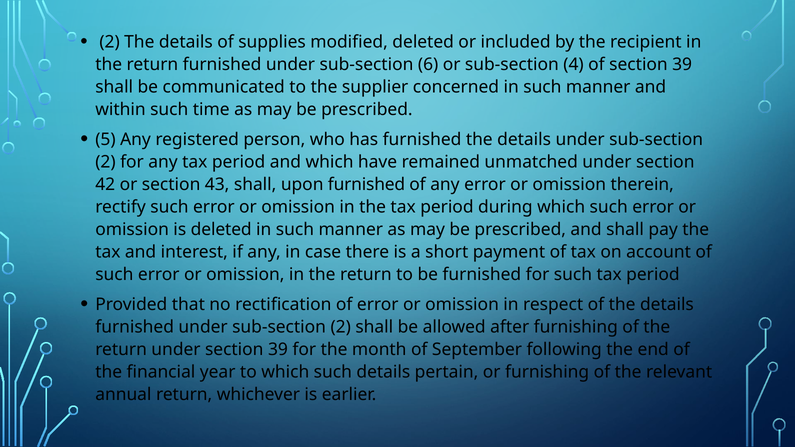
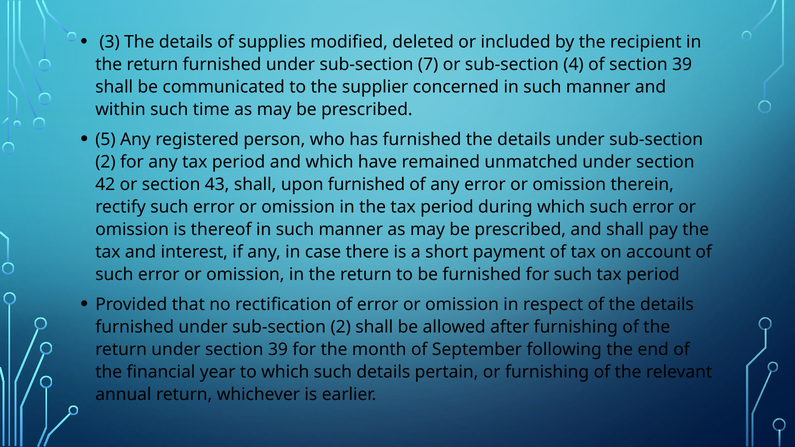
2: 2 -> 3 (110, 42)
6: 6 -> 7 (428, 64)
is deleted: deleted -> thereof (221, 230)
